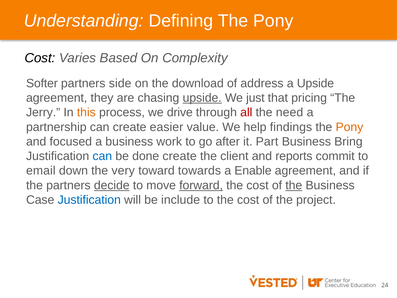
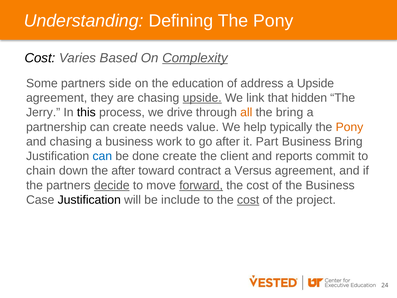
Complexity underline: none -> present (195, 58)
Softer: Softer -> Some (42, 83)
download: download -> education (198, 83)
just: just -> link (255, 98)
pricing: pricing -> hidden (309, 98)
this colour: orange -> black (86, 112)
all colour: red -> orange (246, 112)
the need: need -> bring (290, 112)
easier: easier -> needs (166, 127)
findings: findings -> typically (291, 127)
and focused: focused -> chasing (71, 141)
email: email -> chain (41, 171)
the very: very -> after (123, 171)
towards: towards -> contract (200, 171)
Enable: Enable -> Versus (253, 171)
the underline: present -> none (294, 185)
Justification colour: blue -> black (89, 200)
cost underline: none -> present (248, 200)
